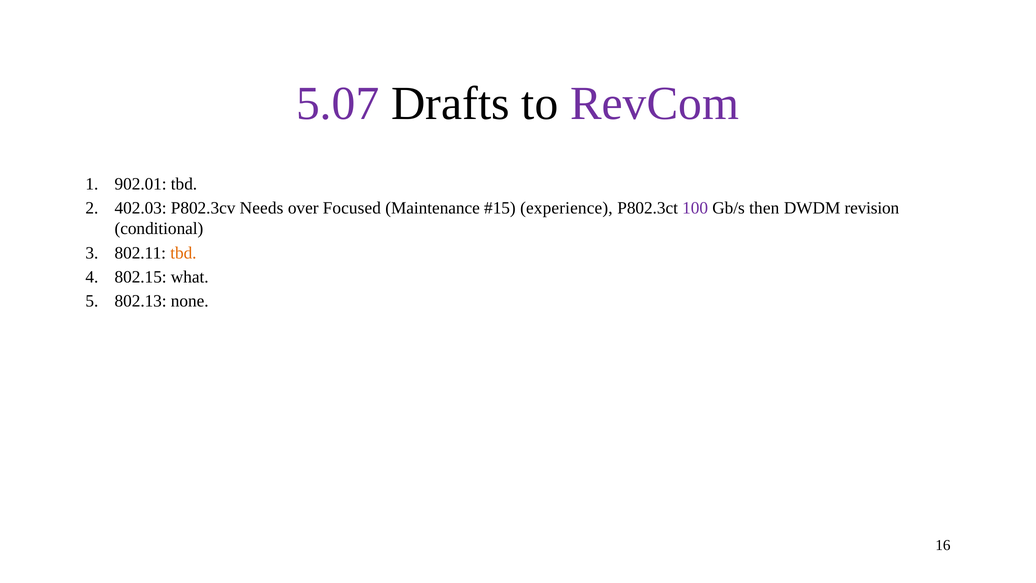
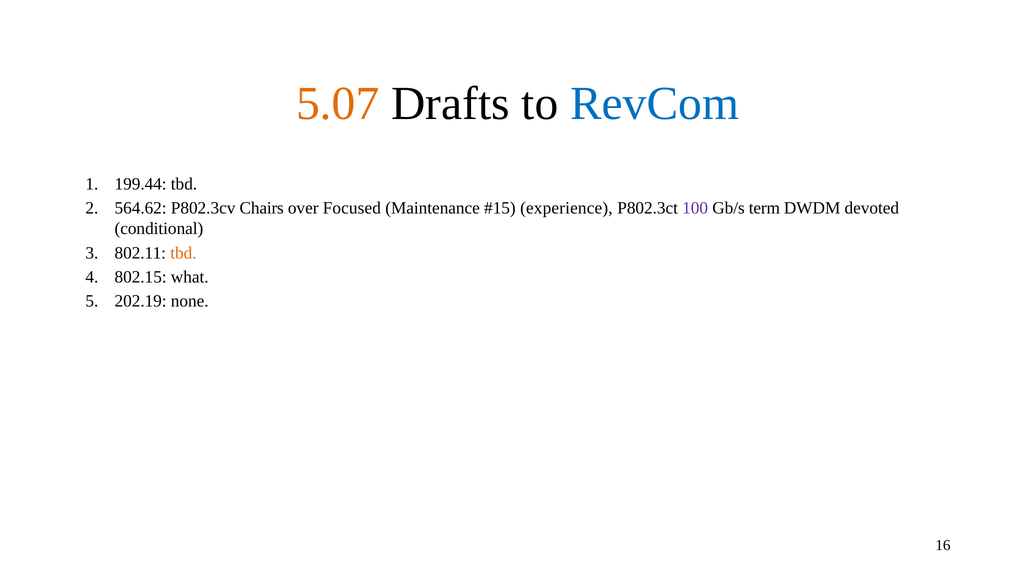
5.07 colour: purple -> orange (338, 104)
RevCom colour: purple -> blue (655, 104)
902.01: 902.01 -> 199.44 (141, 184)
402.03: 402.03 -> 564.62 (141, 208)
Needs: Needs -> Chairs (262, 208)
then: then -> term (764, 208)
revision: revision -> devoted (872, 208)
802.13: 802.13 -> 202.19 (141, 301)
